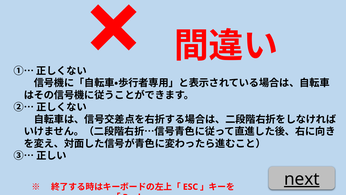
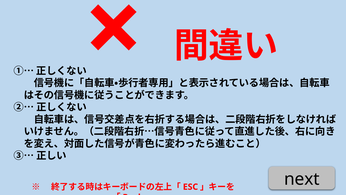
next underline: present -> none (302, 179)
